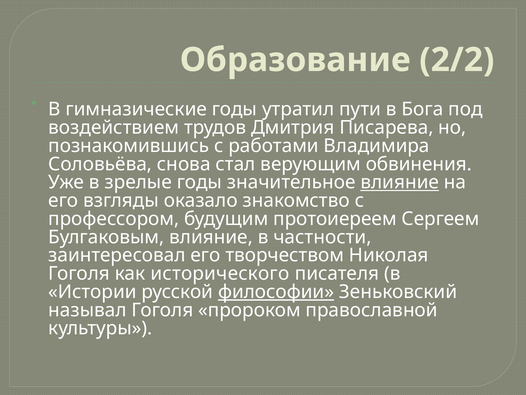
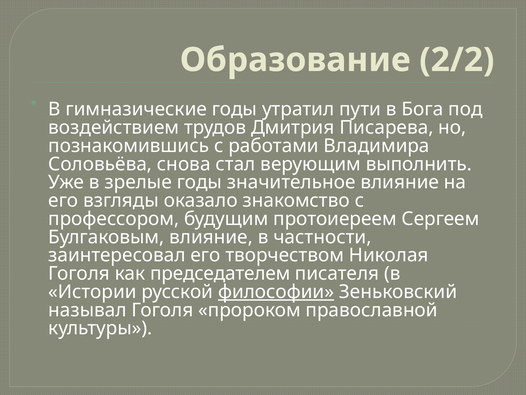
обвинения: обвинения -> выполнить (419, 164)
влияние underline: present -> none (400, 182)
исторического: исторического -> председателем (220, 273)
